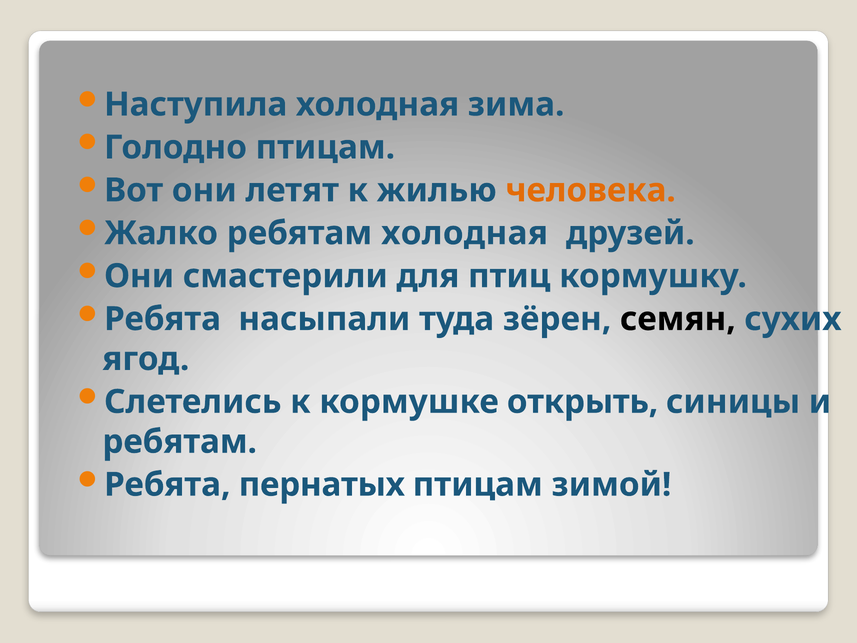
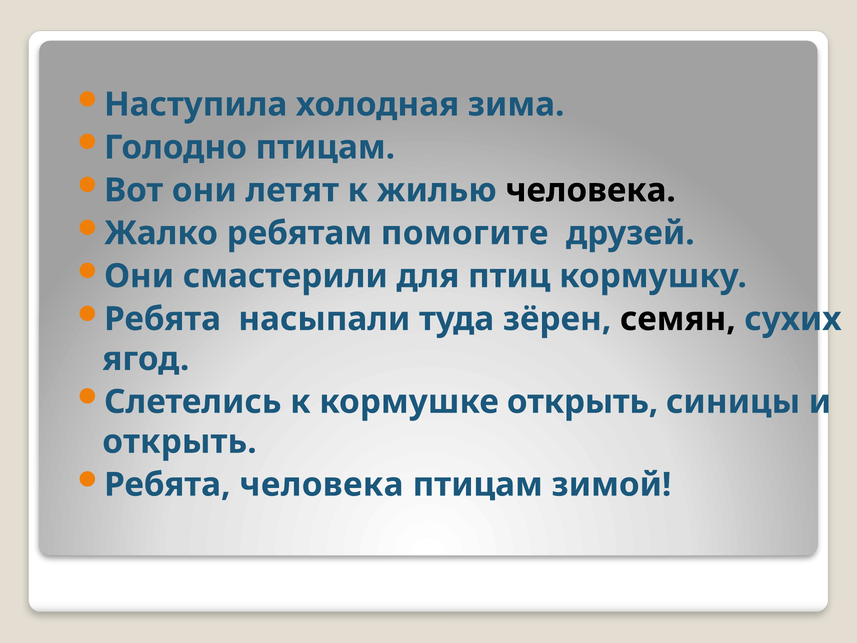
человека colour: orange -> black (591, 190)
ребятам холодная: холодная -> помогите (465, 233)
ребятам: ребятам -> открыть (179, 442)
Ребята пернатых: пернатых -> человека (321, 485)
